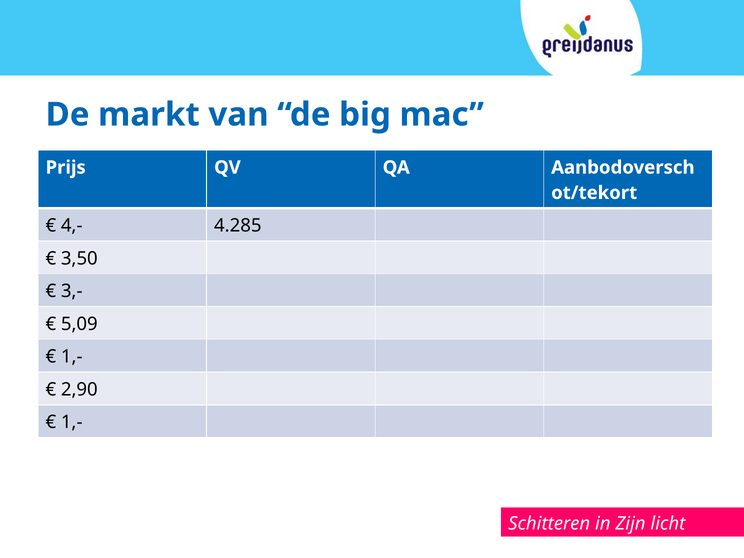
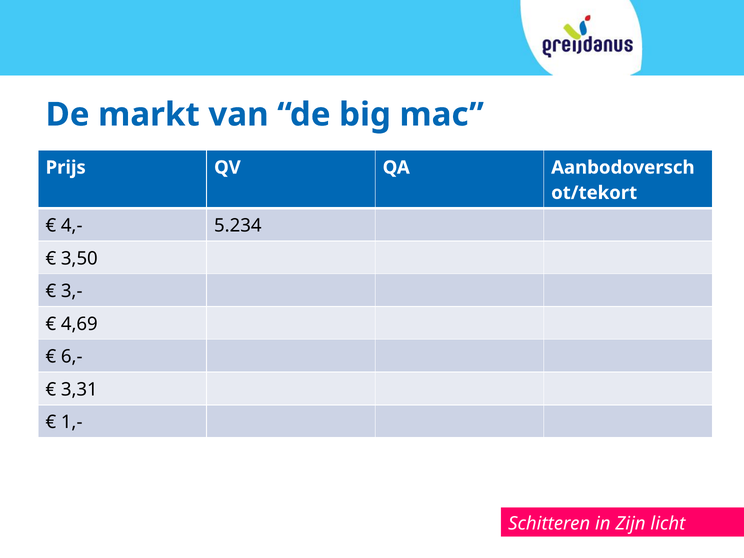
4.285: 4.285 -> 5.234 (238, 226)
5,09: 5,09 -> 4,69 (79, 324)
1,-: 1,- -> 6,- (72, 357)
2,90: 2,90 -> 3,31 (79, 389)
